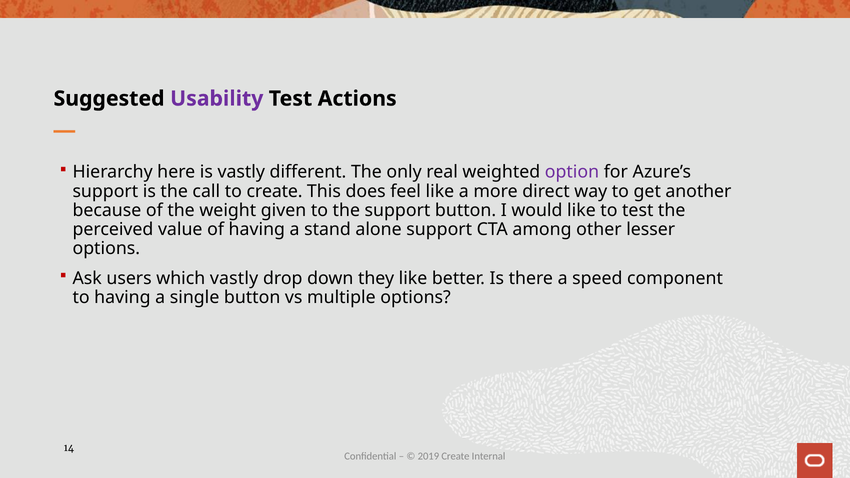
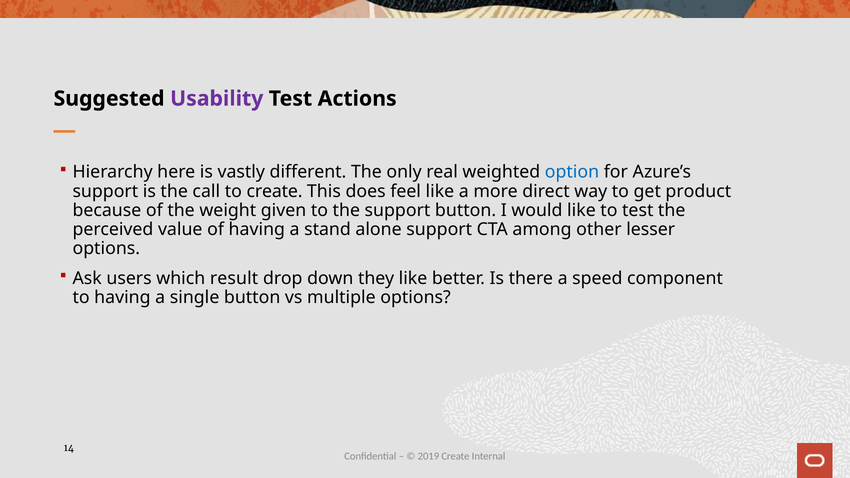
option colour: purple -> blue (572, 172)
another: another -> product (698, 191)
which vastly: vastly -> result (234, 278)
